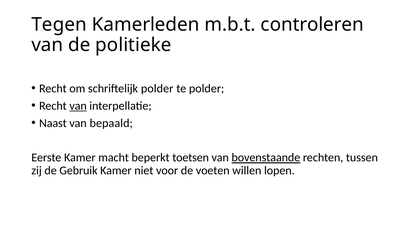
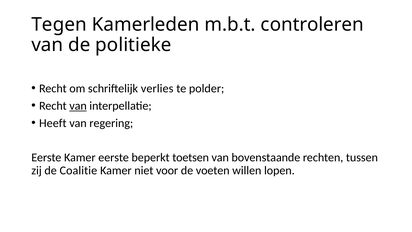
schriftelijk polder: polder -> verlies (157, 88)
Naast: Naast -> Heeft (53, 123)
bepaald: bepaald -> regering (111, 123)
Kamer macht: macht -> eerste (114, 157)
bovenstaande underline: present -> none (266, 157)
Gebruik: Gebruik -> Coalitie (78, 170)
